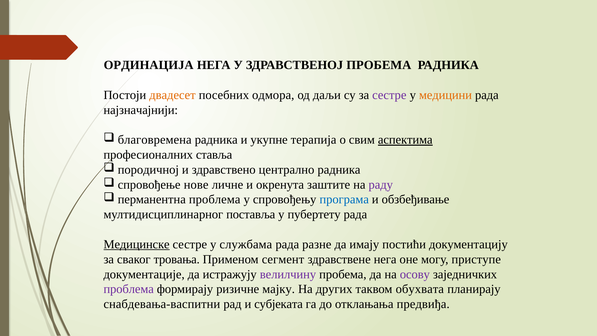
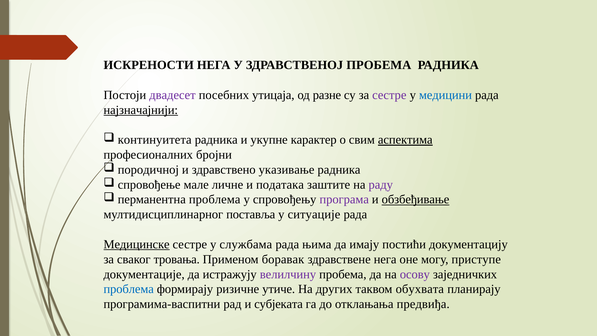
ОРДИНАЦИЈА: ОРДИНАЦИЈА -> ИСКРЕНОСТИ (149, 65)
двадесет colour: orange -> purple (172, 95)
одмора: одмора -> утицаја (273, 95)
даљи: даљи -> разне (327, 95)
медицини colour: orange -> blue (445, 95)
најзначајнији underline: none -> present (141, 110)
благовремена: благовремена -> континуитета (155, 140)
терапија: терапија -> карактер (314, 140)
ставља: ставља -> бројни (214, 155)
централно: централно -> указивање (287, 170)
нове: нове -> мале (196, 185)
окренута: окренута -> података (280, 185)
програма colour: blue -> purple (344, 199)
обзбеђивање underline: none -> present (416, 199)
пубертету: пубертету -> ситуације (314, 214)
разне: разне -> њима (317, 244)
сегмент: сегмент -> боравак (283, 259)
проблема colour: purple -> blue (129, 289)
мајку: мајку -> утиче (279, 289)
снабдевања-васпитни: снабдевања-васпитни -> програмима-васпитни (162, 304)
